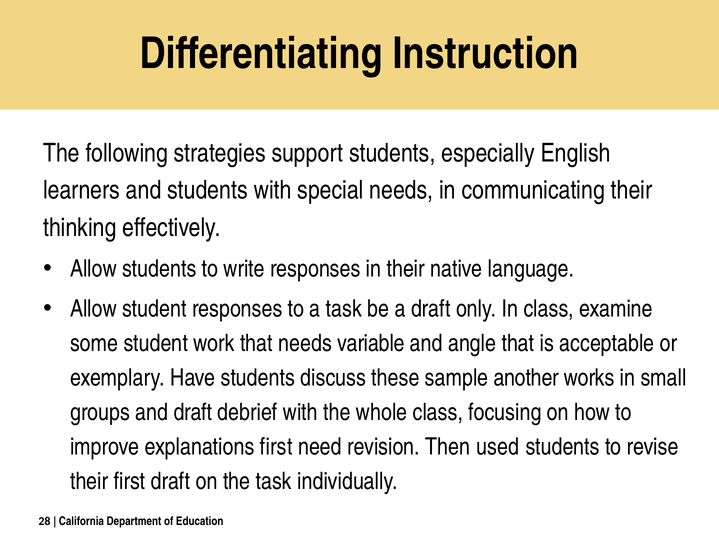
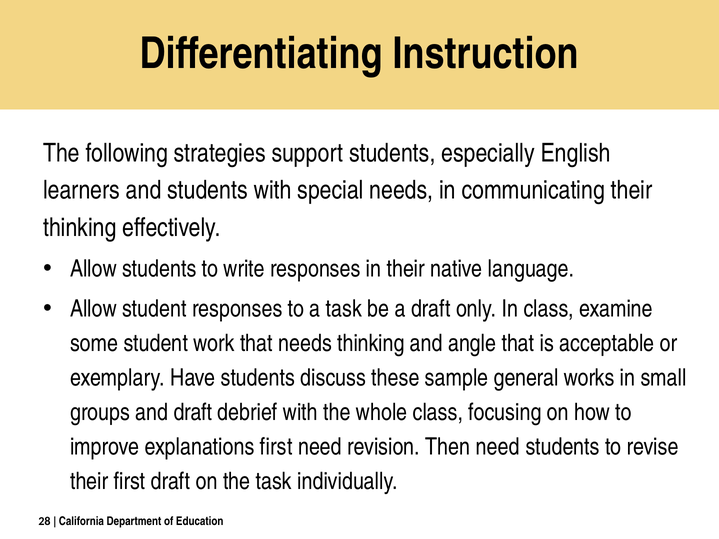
needs variable: variable -> thinking (371, 344)
another: another -> general (526, 378)
Then used: used -> need (498, 447)
